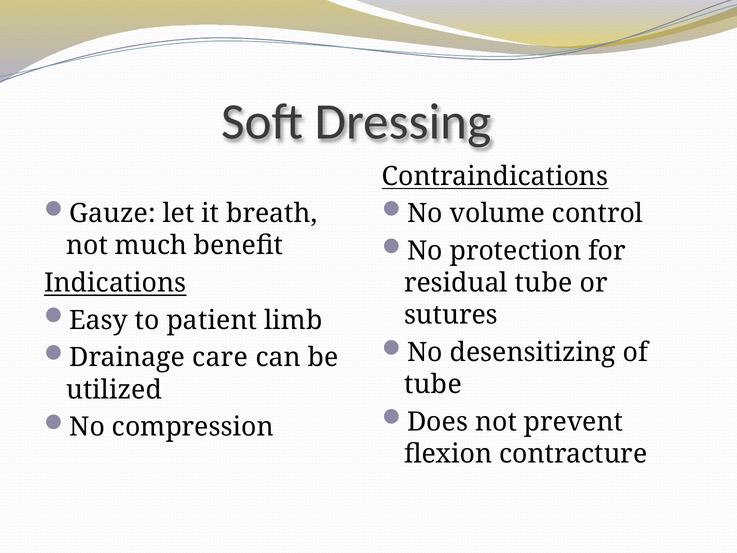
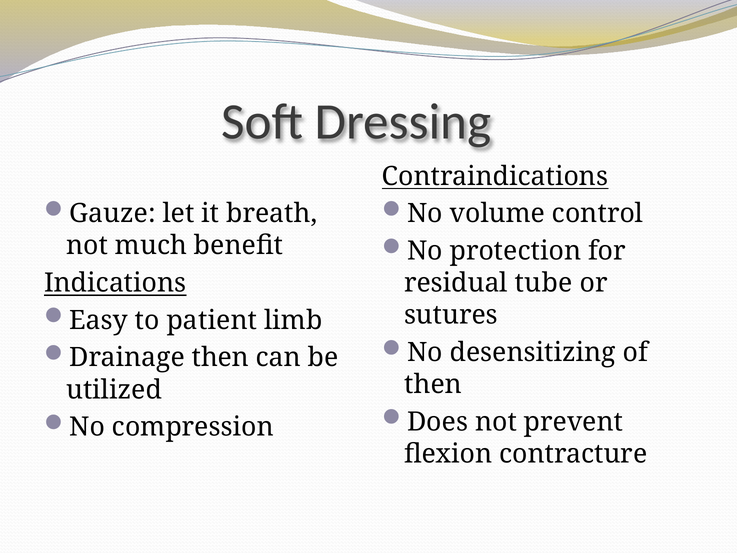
Drainage care: care -> then (220, 358)
tube: tube -> then (433, 384)
